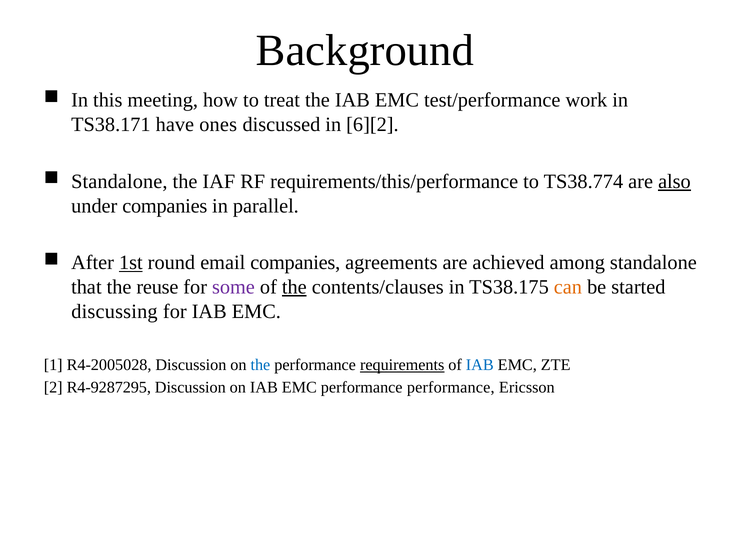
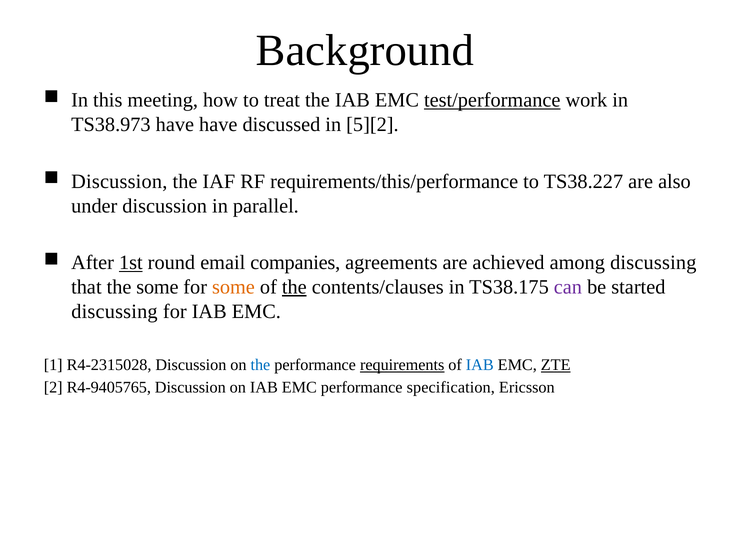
test/performance underline: none -> present (492, 100)
TS38.171: TS38.171 -> TS38.973 (111, 124)
have ones: ones -> have (218, 124)
6][2: 6][2 -> 5][2 (372, 124)
Standalone: Standalone -> Discussion (119, 181)
TS38.774: TS38.774 -> TS38.227 (583, 181)
also underline: present -> none (674, 181)
under companies: companies -> discussion (165, 206)
among standalone: standalone -> discussing (653, 262)
the reuse: reuse -> some (157, 287)
some colour: purple -> orange (233, 287)
can colour: orange -> purple (568, 287)
R4-2005028: R4-2005028 -> R4-2315028 (109, 364)
ZTE underline: none -> present (556, 364)
R4-9287295: R4-9287295 -> R4-9405765 (109, 387)
performance performance: performance -> specification (451, 387)
